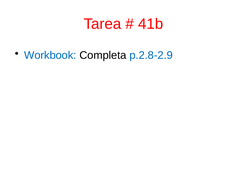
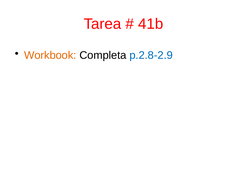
Workbook colour: blue -> orange (50, 55)
